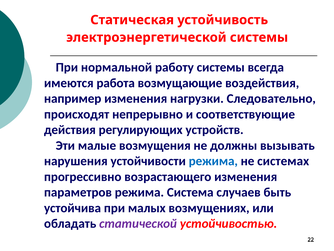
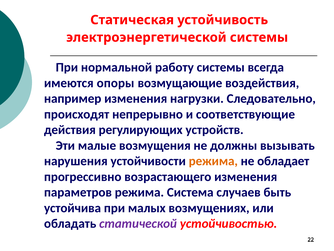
работа: работа -> опоры (116, 83)
режима colour: blue -> orange (213, 161)
системах: системах -> обладает (283, 161)
